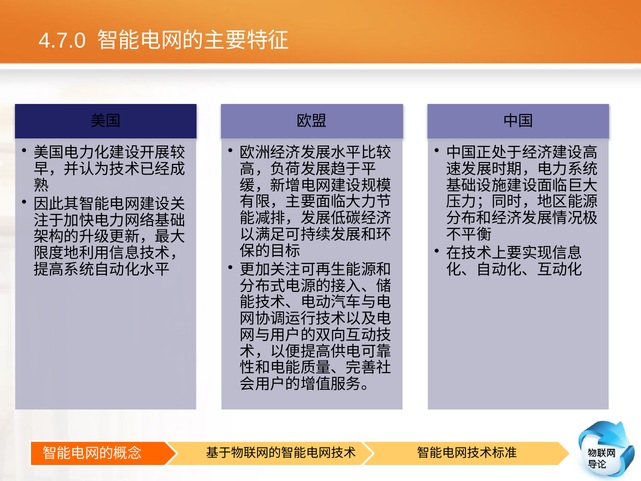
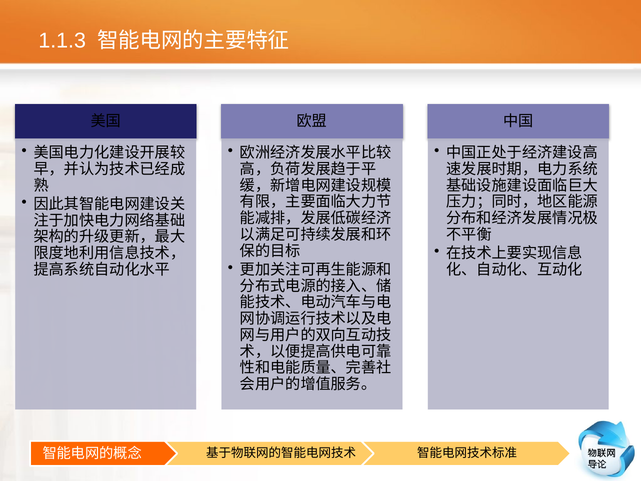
4.7.0: 4.7.0 -> 1.1.3 (62, 40)
